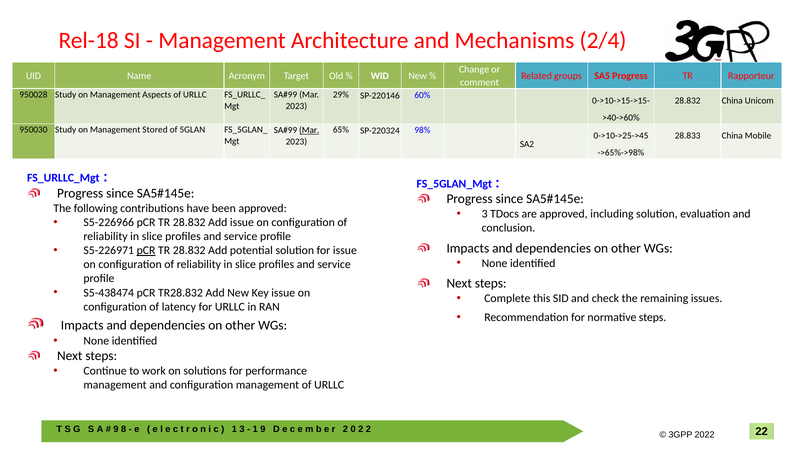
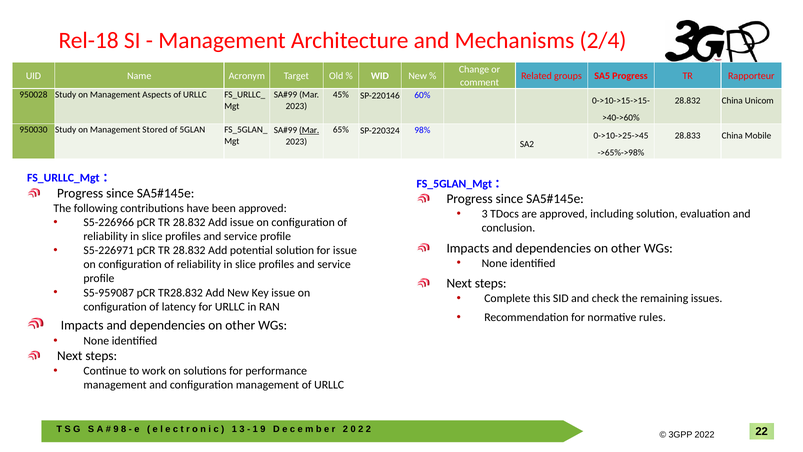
29%: 29% -> 45% (341, 95)
pCR underline: present -> none (146, 250)
S5-438474: S5-438474 -> S5-959087 (109, 292)
normative steps: steps -> rules (652, 317)
